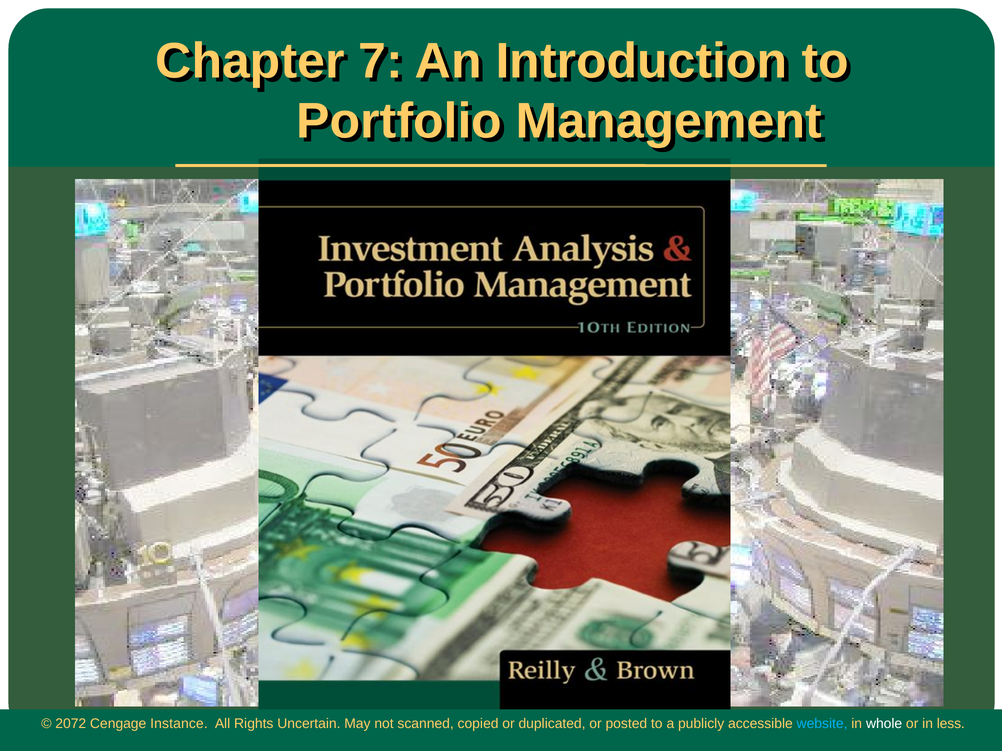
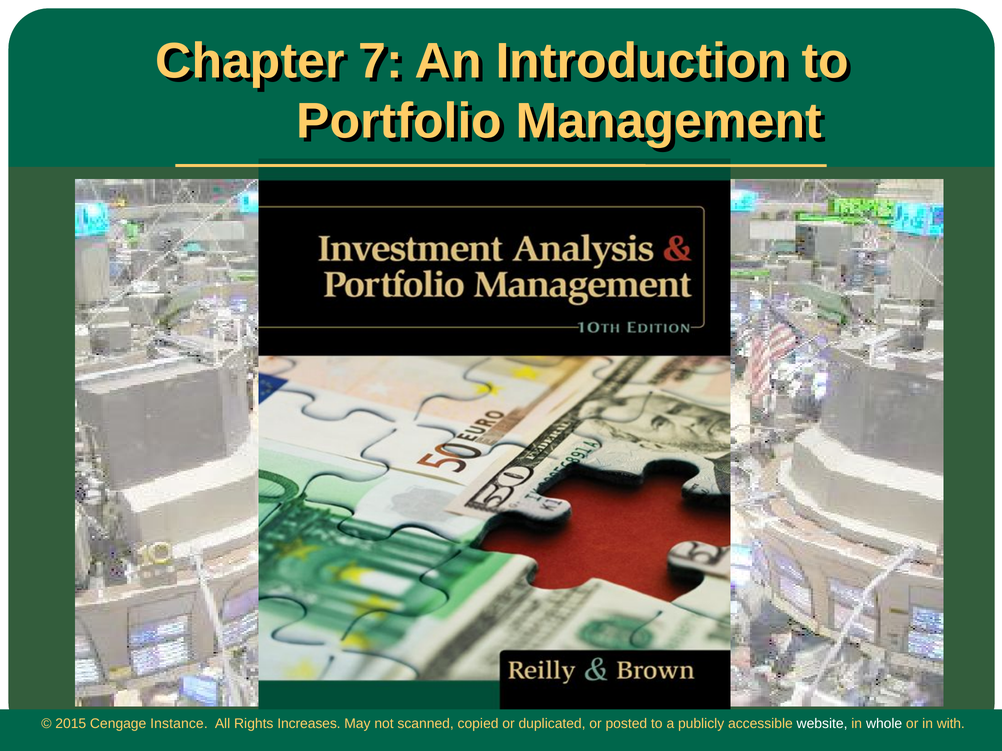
2072: 2072 -> 2015 (71, 724)
Uncertain: Uncertain -> Increases (309, 724)
website colour: light blue -> white (822, 724)
less: less -> with (951, 724)
